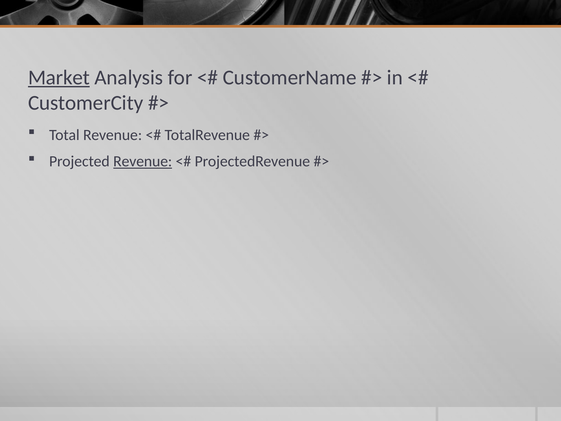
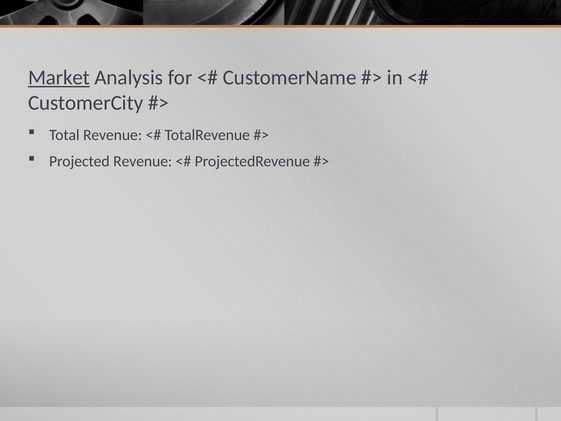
Revenue underline: present -> none (143, 161)
